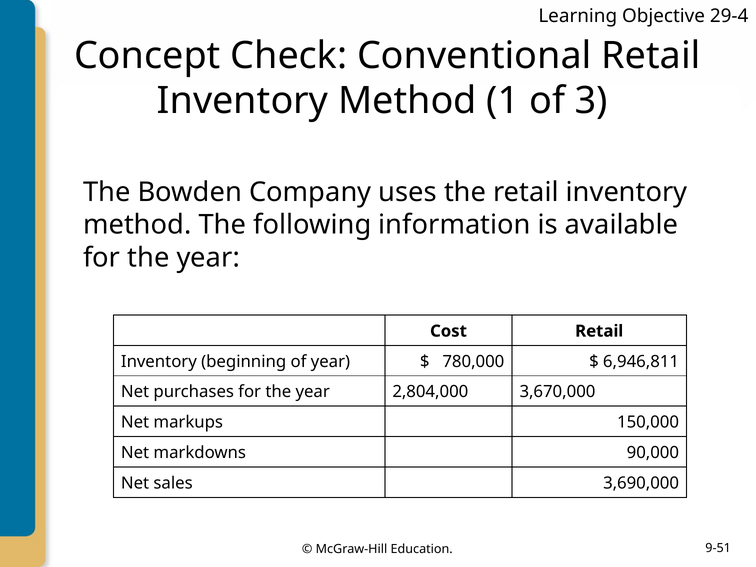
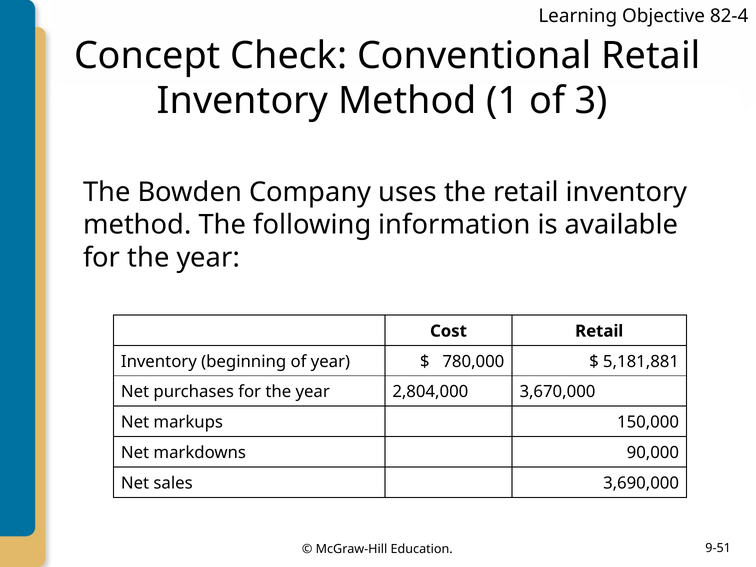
29-4: 29-4 -> 82-4 (729, 16)
6,946,811: 6,946,811 -> 5,181,881 (641, 362)
